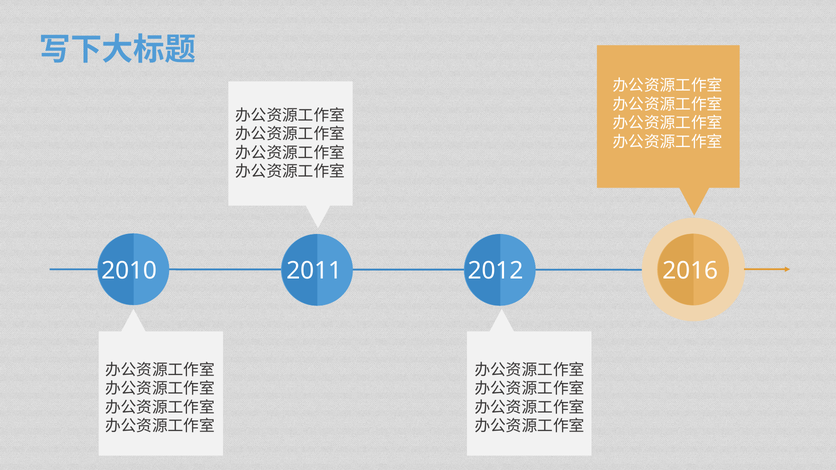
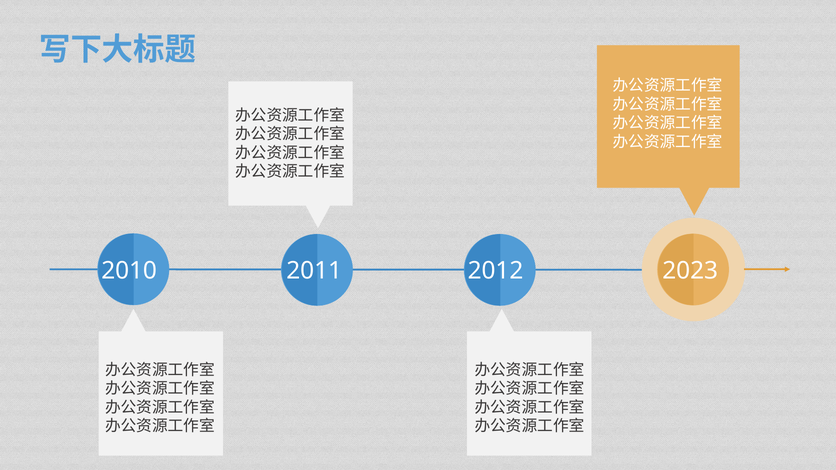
2016: 2016 -> 2023 (690, 271)
